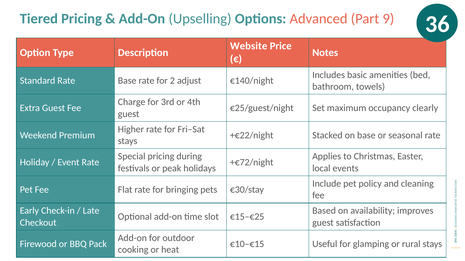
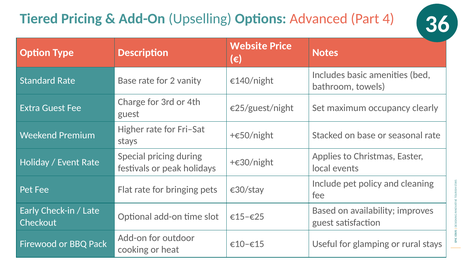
9: 9 -> 4 (388, 19)
adjust: adjust -> vanity (189, 81)
+€22/night: +€22/night -> +€50/night (252, 135)
+€72/night: +€72/night -> +€30/night (252, 163)
